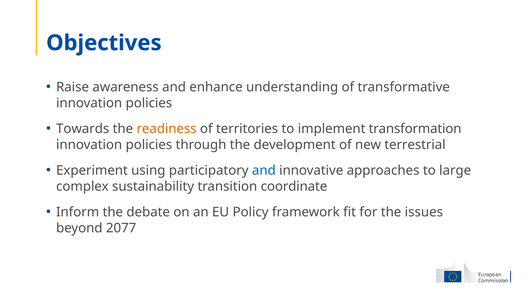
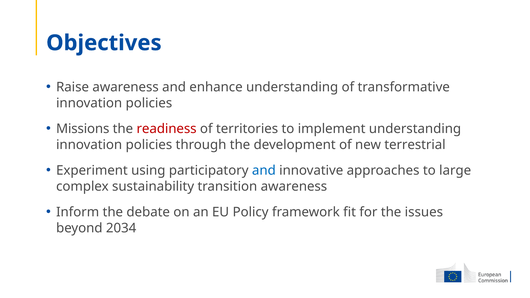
Towards: Towards -> Missions (83, 129)
readiness colour: orange -> red (167, 129)
implement transformation: transformation -> understanding (415, 129)
transition coordinate: coordinate -> awareness (294, 187)
2077: 2077 -> 2034 (121, 228)
